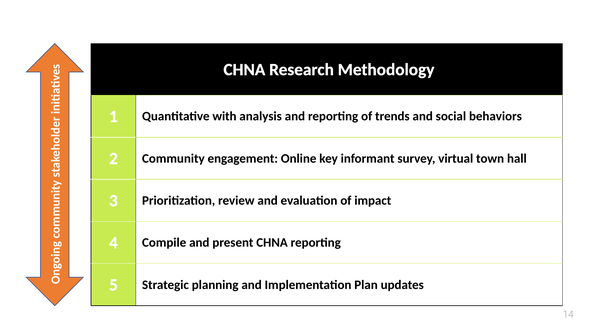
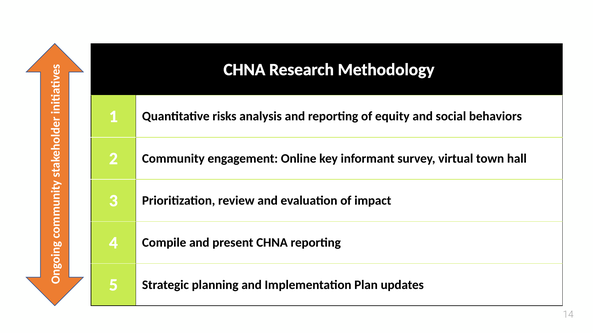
with: with -> risks (224, 117)
trends: trends -> equity (392, 117)
